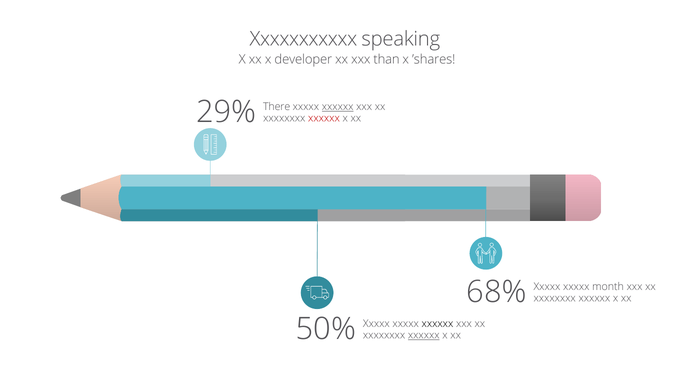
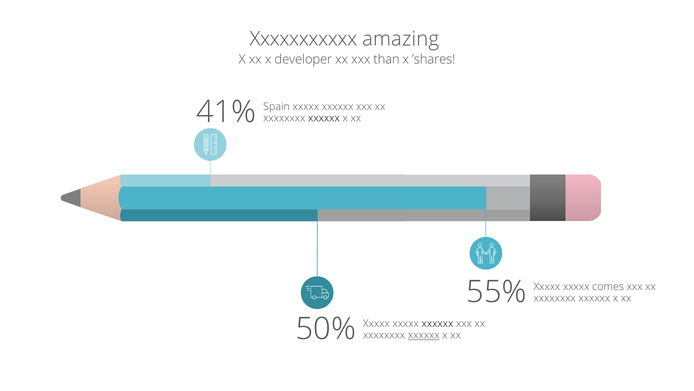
speaking: speaking -> amazing (401, 39)
29%: 29% -> 41% (226, 112)
There: There -> Spain (277, 107)
xxxxxx underline: present -> none (338, 107)
xxxxxx colour: red -> black (324, 118)
68%: 68% -> 55% (496, 292)
month: month -> comes (608, 286)
